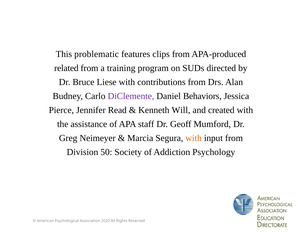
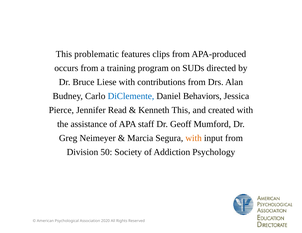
related: related -> occurs (66, 68)
DiClemente colour: purple -> blue (131, 96)
Kenneth Will: Will -> This (181, 110)
